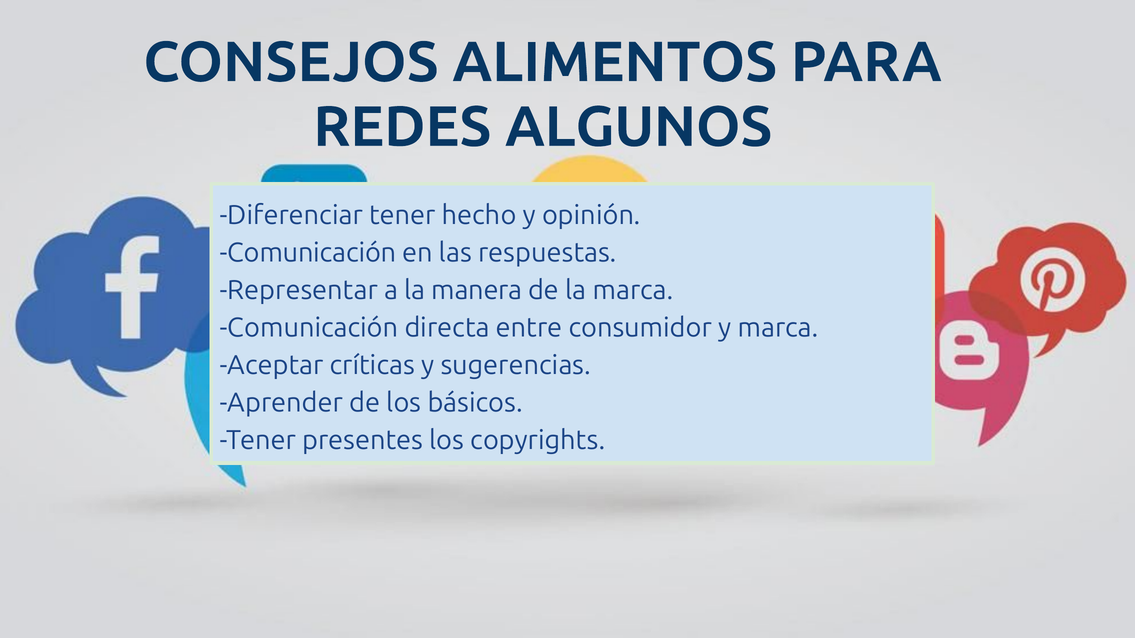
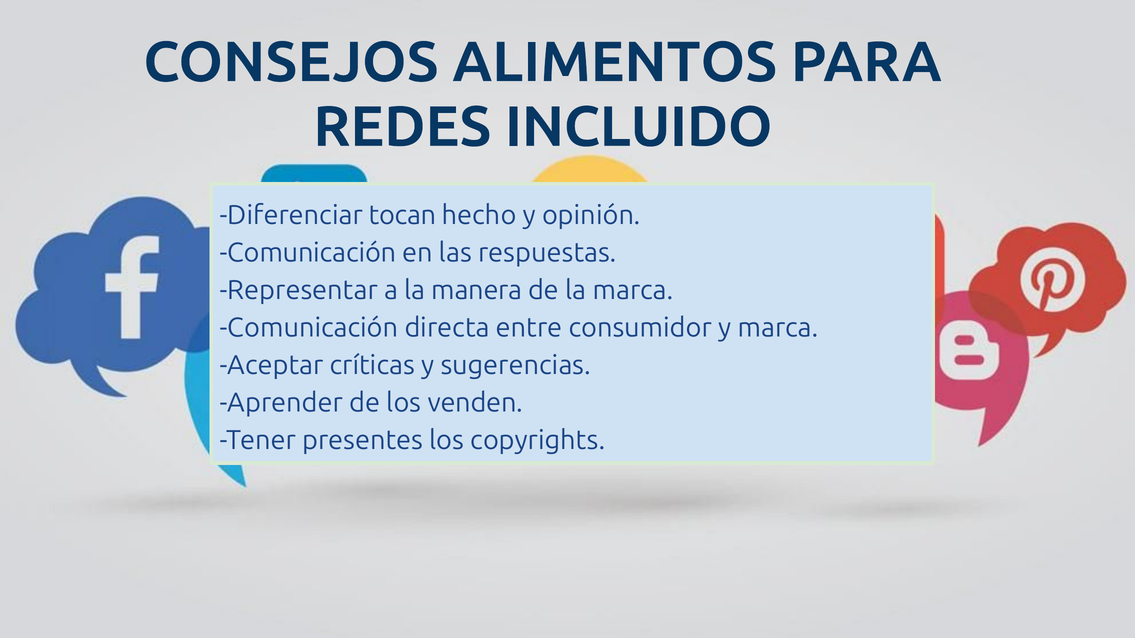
ALGUNOS: ALGUNOS -> INCLUIDO (639, 127)
Diferenciar tener: tener -> tocan (403, 216)
básicos: básicos -> venden (475, 403)
